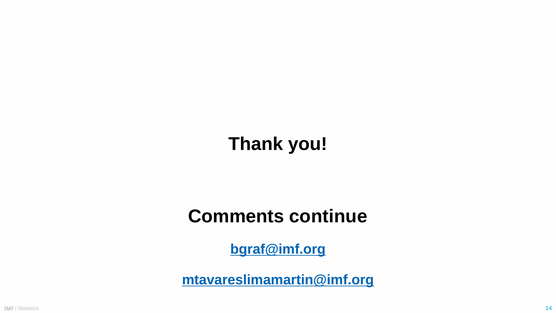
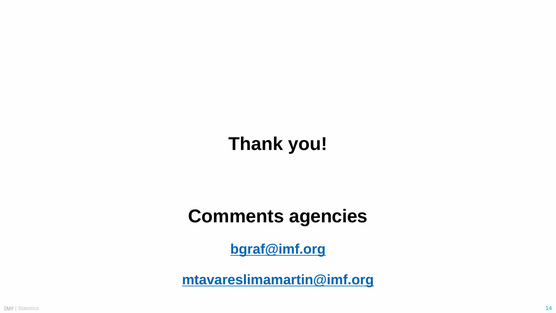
continue: continue -> agencies (328, 216)
